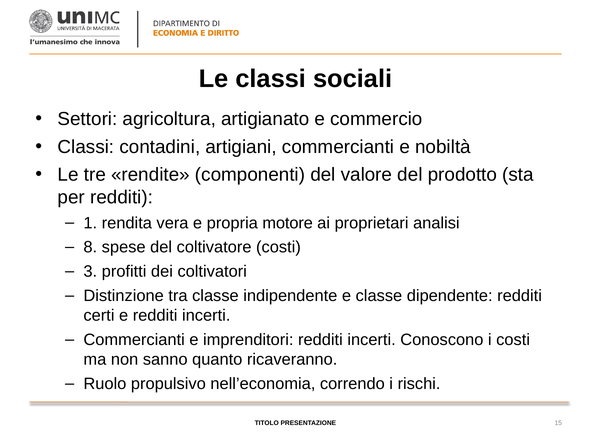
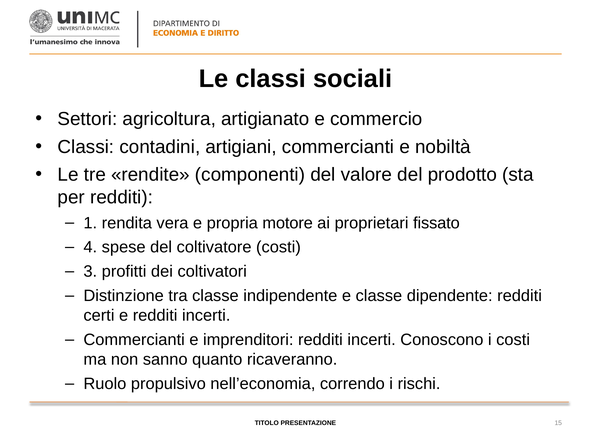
analisi: analisi -> fissato (436, 223)
8: 8 -> 4 (90, 247)
